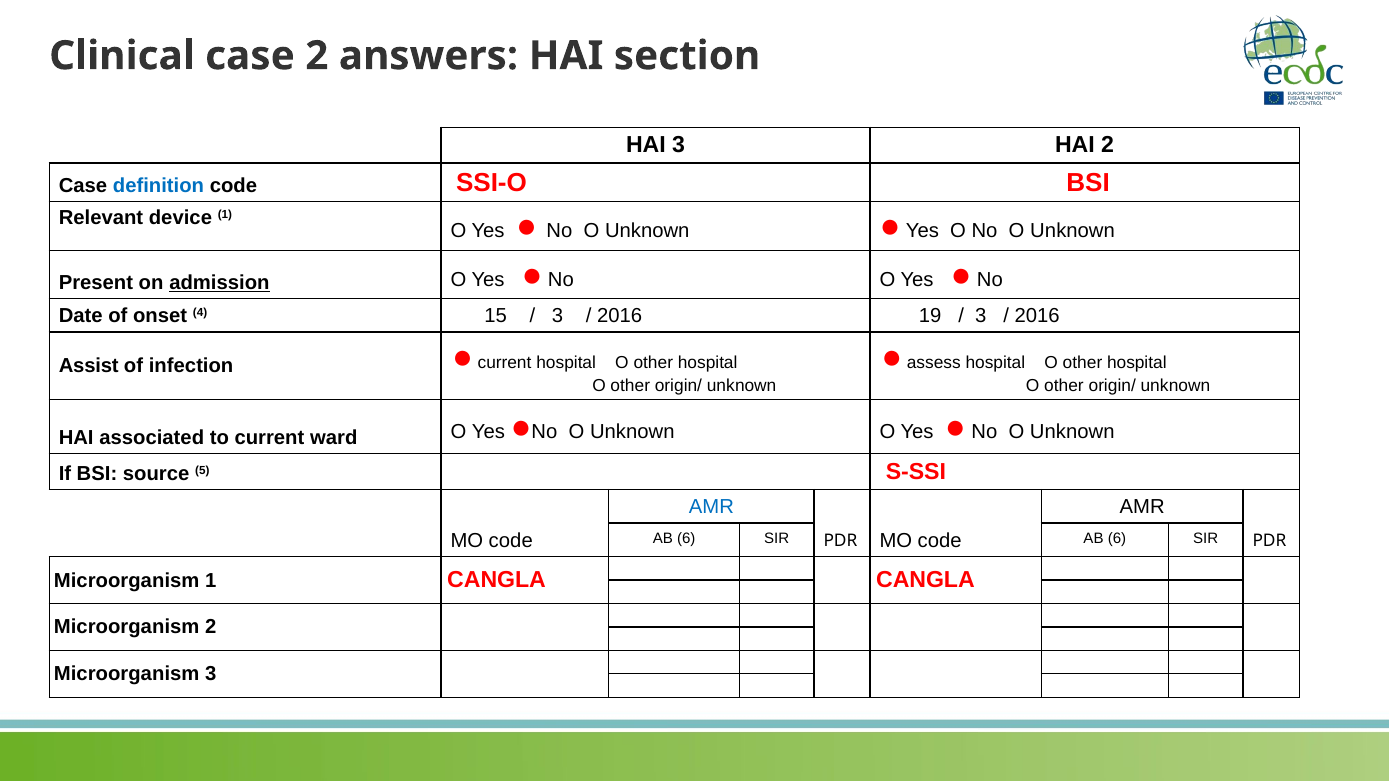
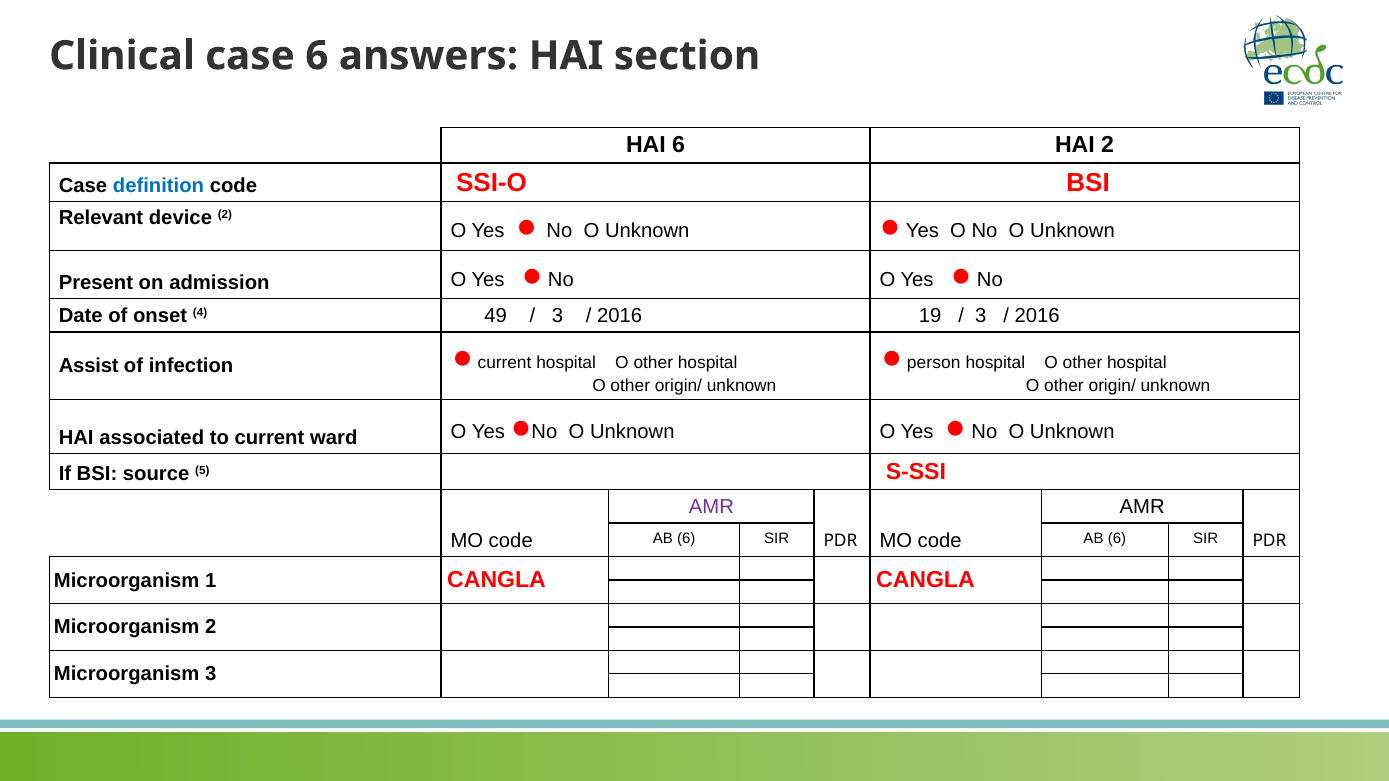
case 2: 2 -> 6 (317, 56)
HAI 3: 3 -> 6 (679, 145)
device 1: 1 -> 2 (225, 215)
admission underline: present -> none (219, 283)
15: 15 -> 49 (496, 316)
assess: assess -> person (934, 363)
AMR colour: blue -> purple (711, 507)
